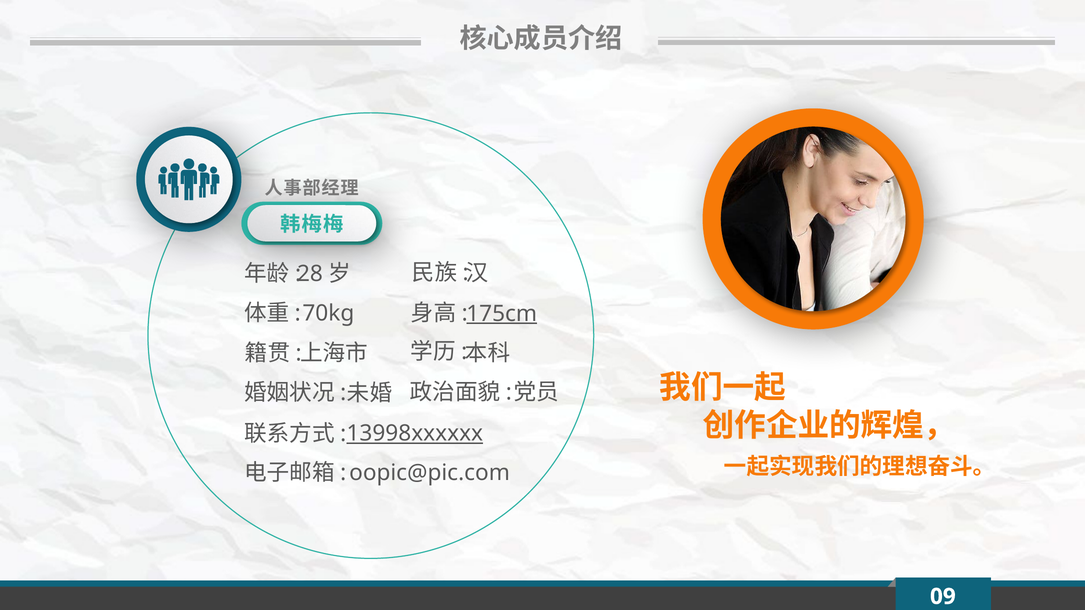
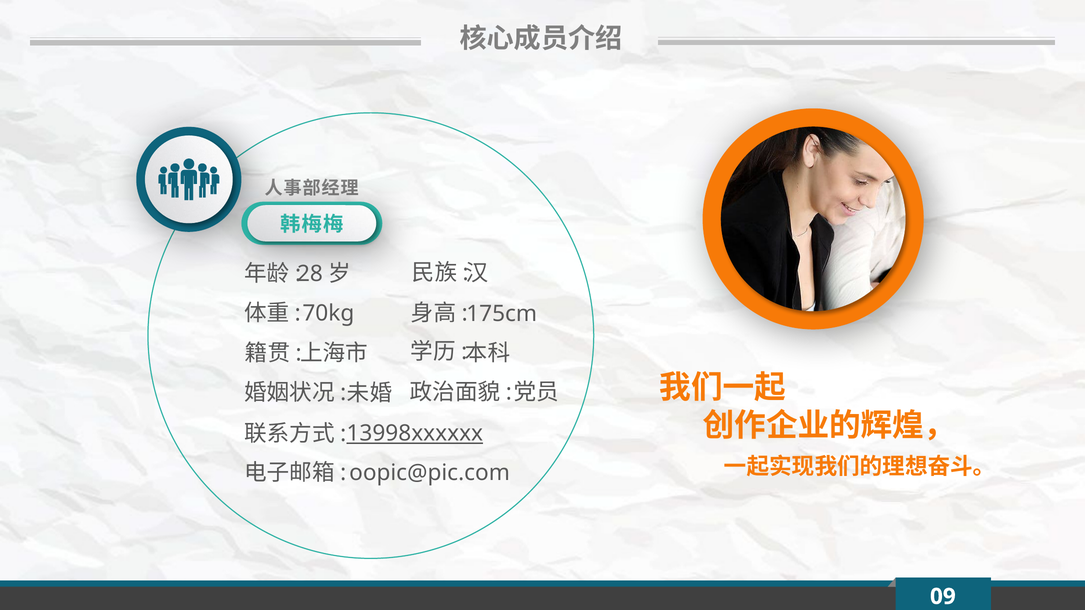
175cm underline: present -> none (502, 314)
